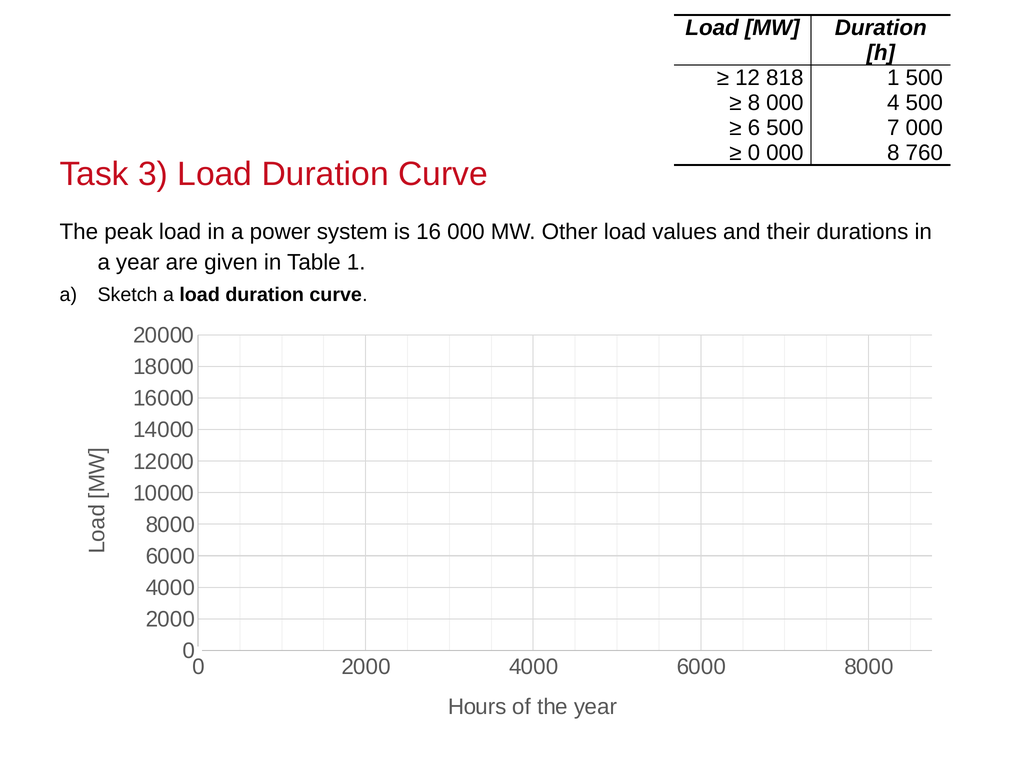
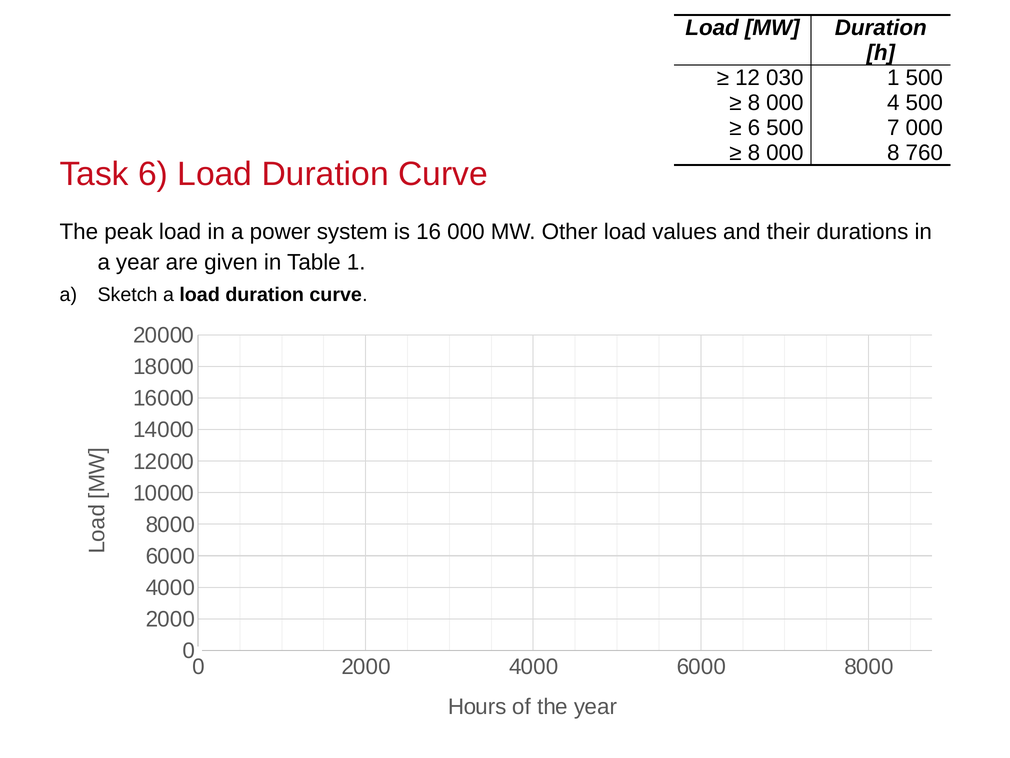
818: 818 -> 030 (785, 78)
0: 0 -> 8 (754, 153)
Task 3: 3 -> 6 (153, 174)
